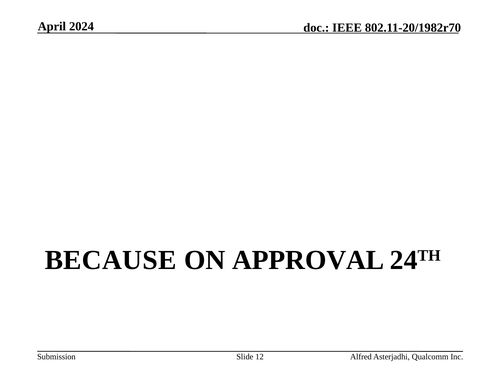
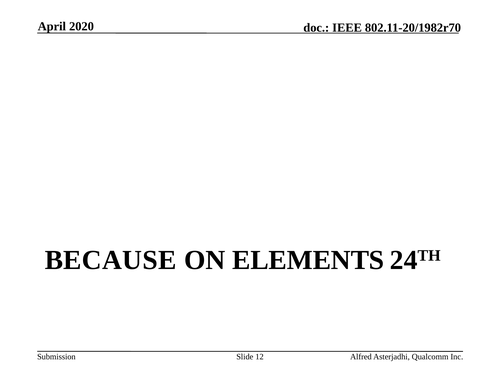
2024: 2024 -> 2020 (81, 26)
APPROVAL: APPROVAL -> ELEMENTS (308, 260)
